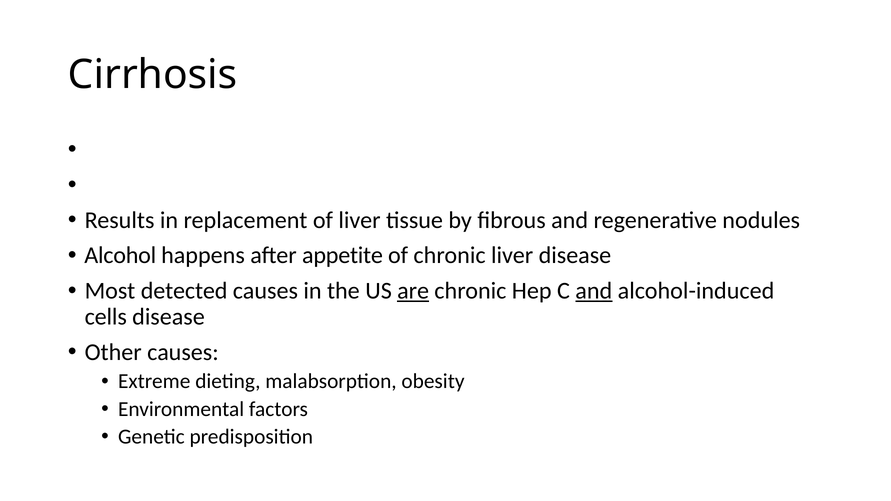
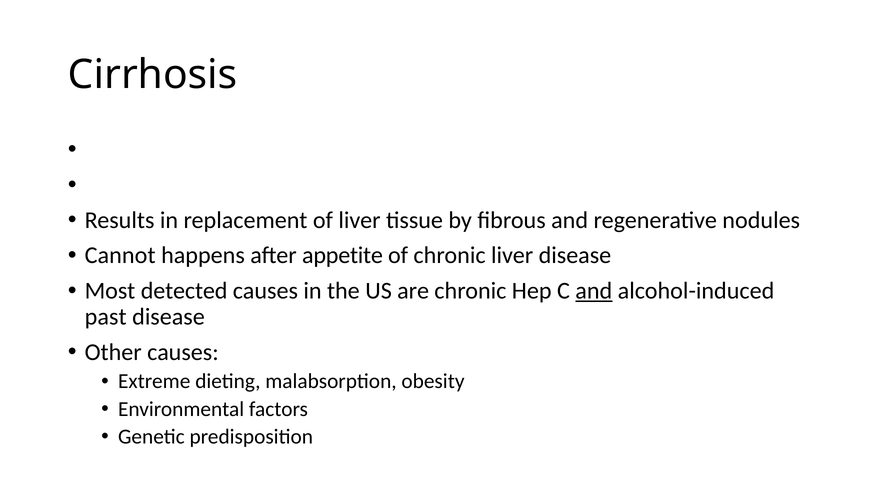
Alcohol: Alcohol -> Cannot (120, 256)
are underline: present -> none (413, 291)
cells: cells -> past (106, 317)
